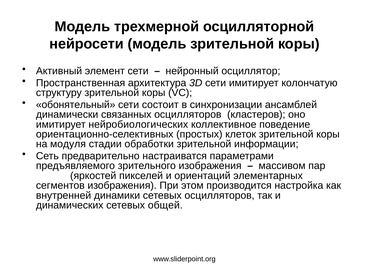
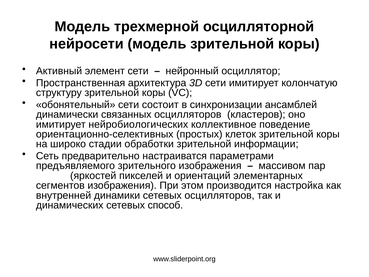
модуля: модуля -> широко (68, 144)
общей: общей -> способ (165, 205)
